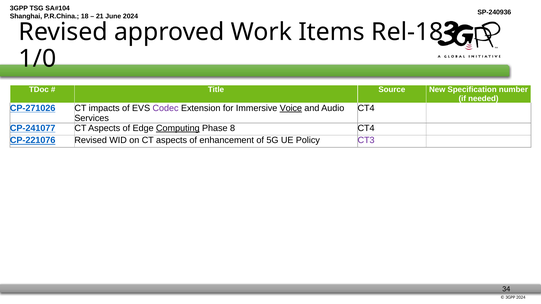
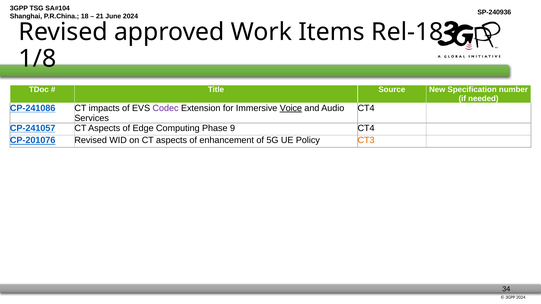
1/0: 1/0 -> 1/8 (37, 59)
CP-271026: CP-271026 -> CP-241086 (33, 108)
CP-241077: CP-241077 -> CP-241057 (33, 128)
Computing underline: present -> none (178, 128)
8: 8 -> 9 (233, 128)
CP-221076: CP-221076 -> CP-201076 (33, 140)
CT3 colour: purple -> orange (366, 140)
